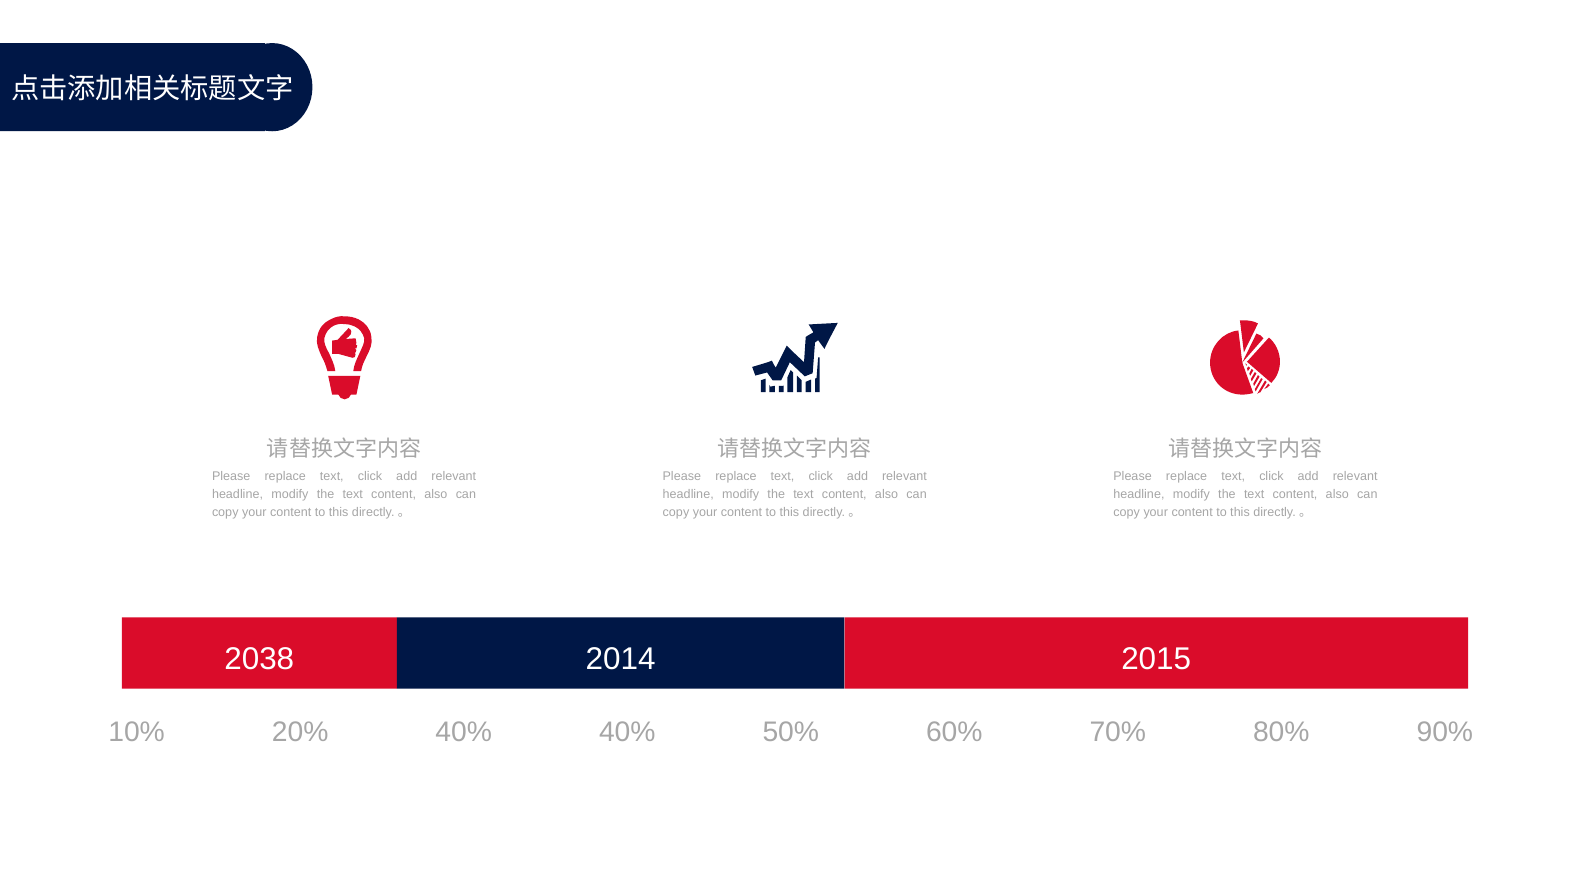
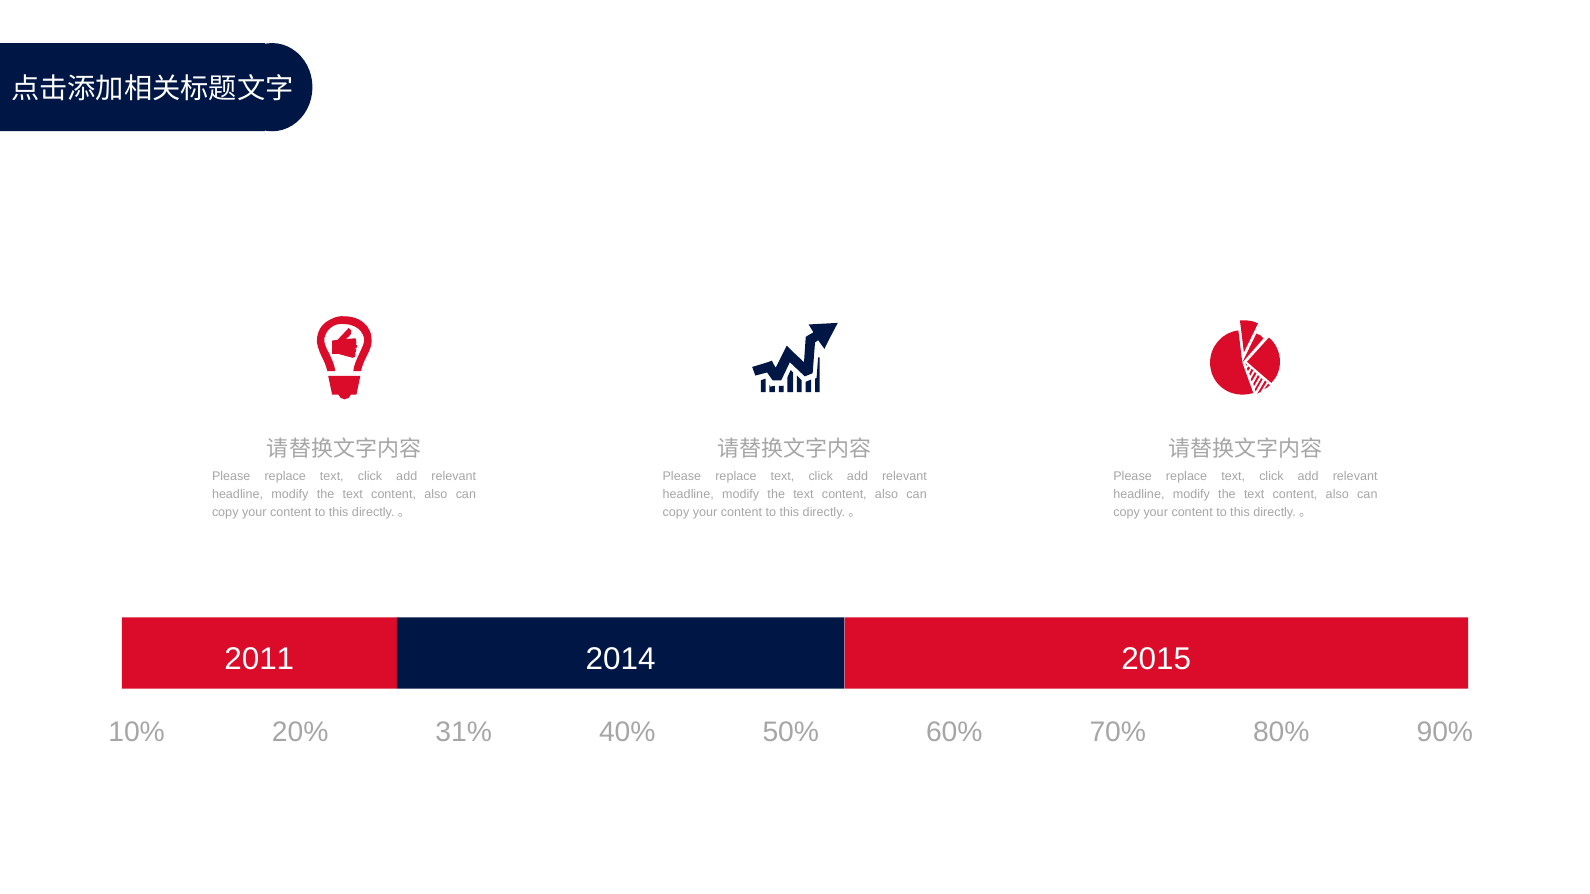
2038: 2038 -> 2011 (259, 659)
20% 40%: 40% -> 31% (464, 733)
